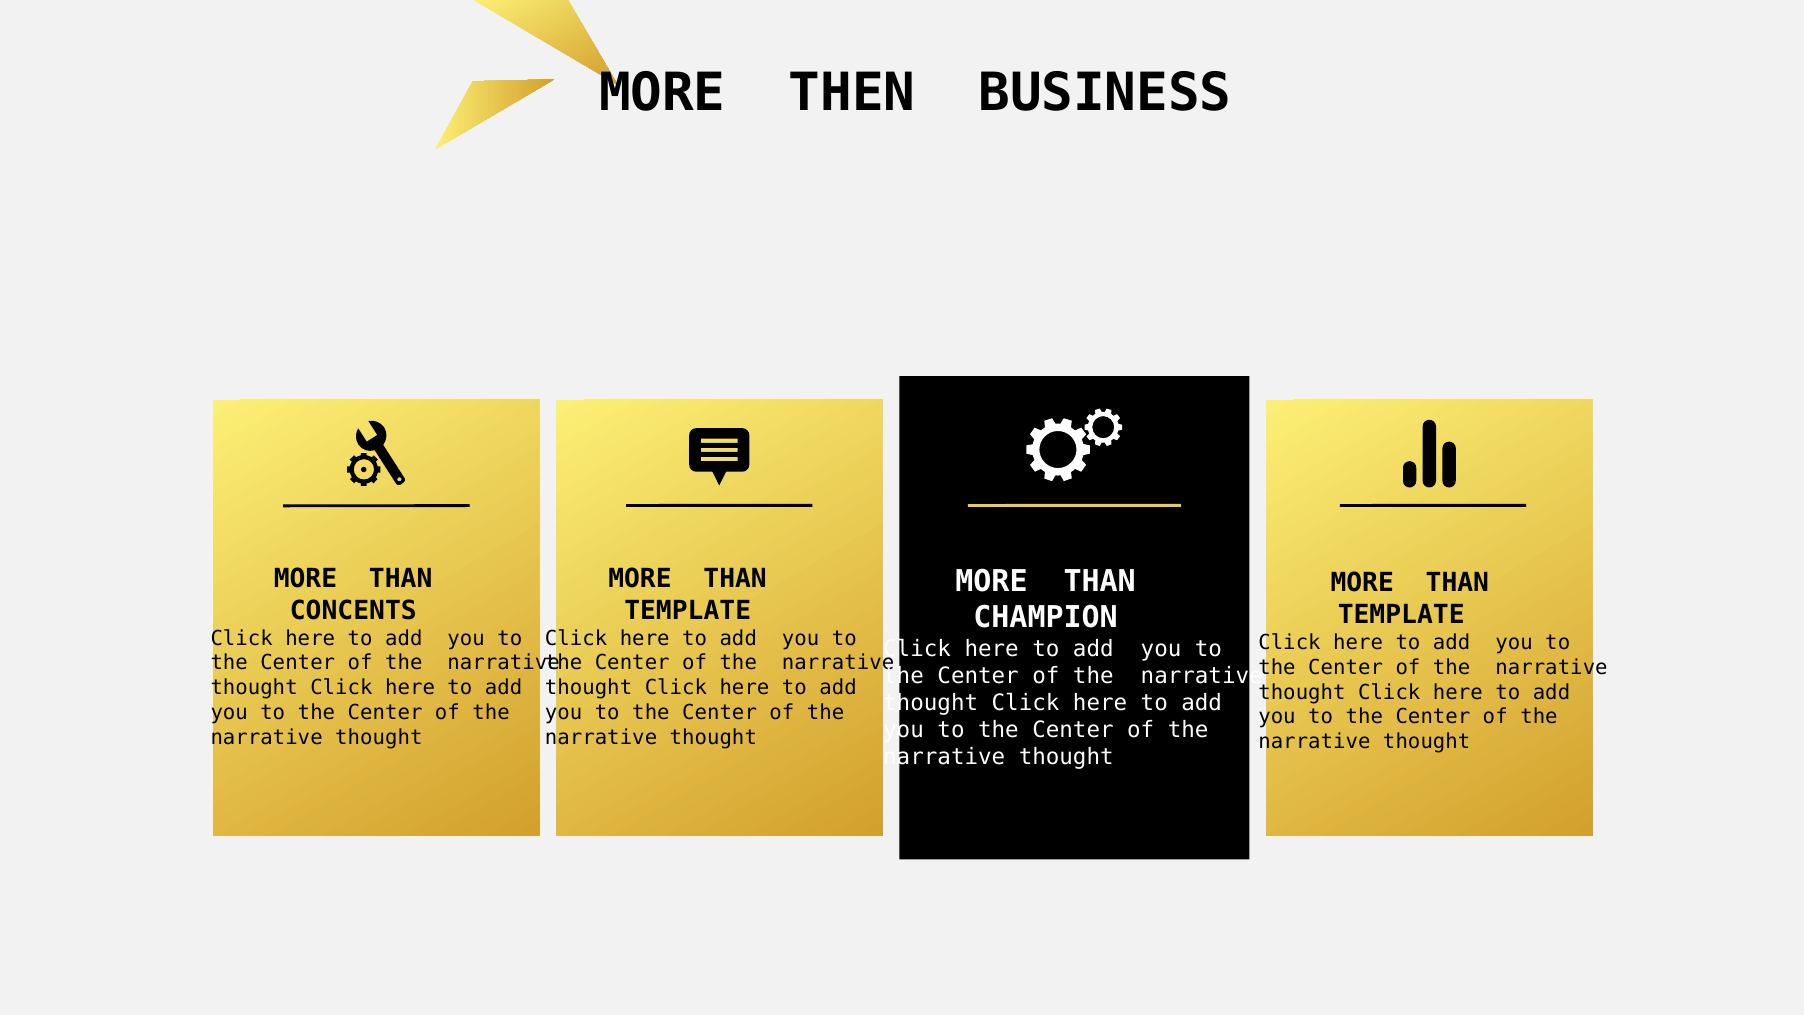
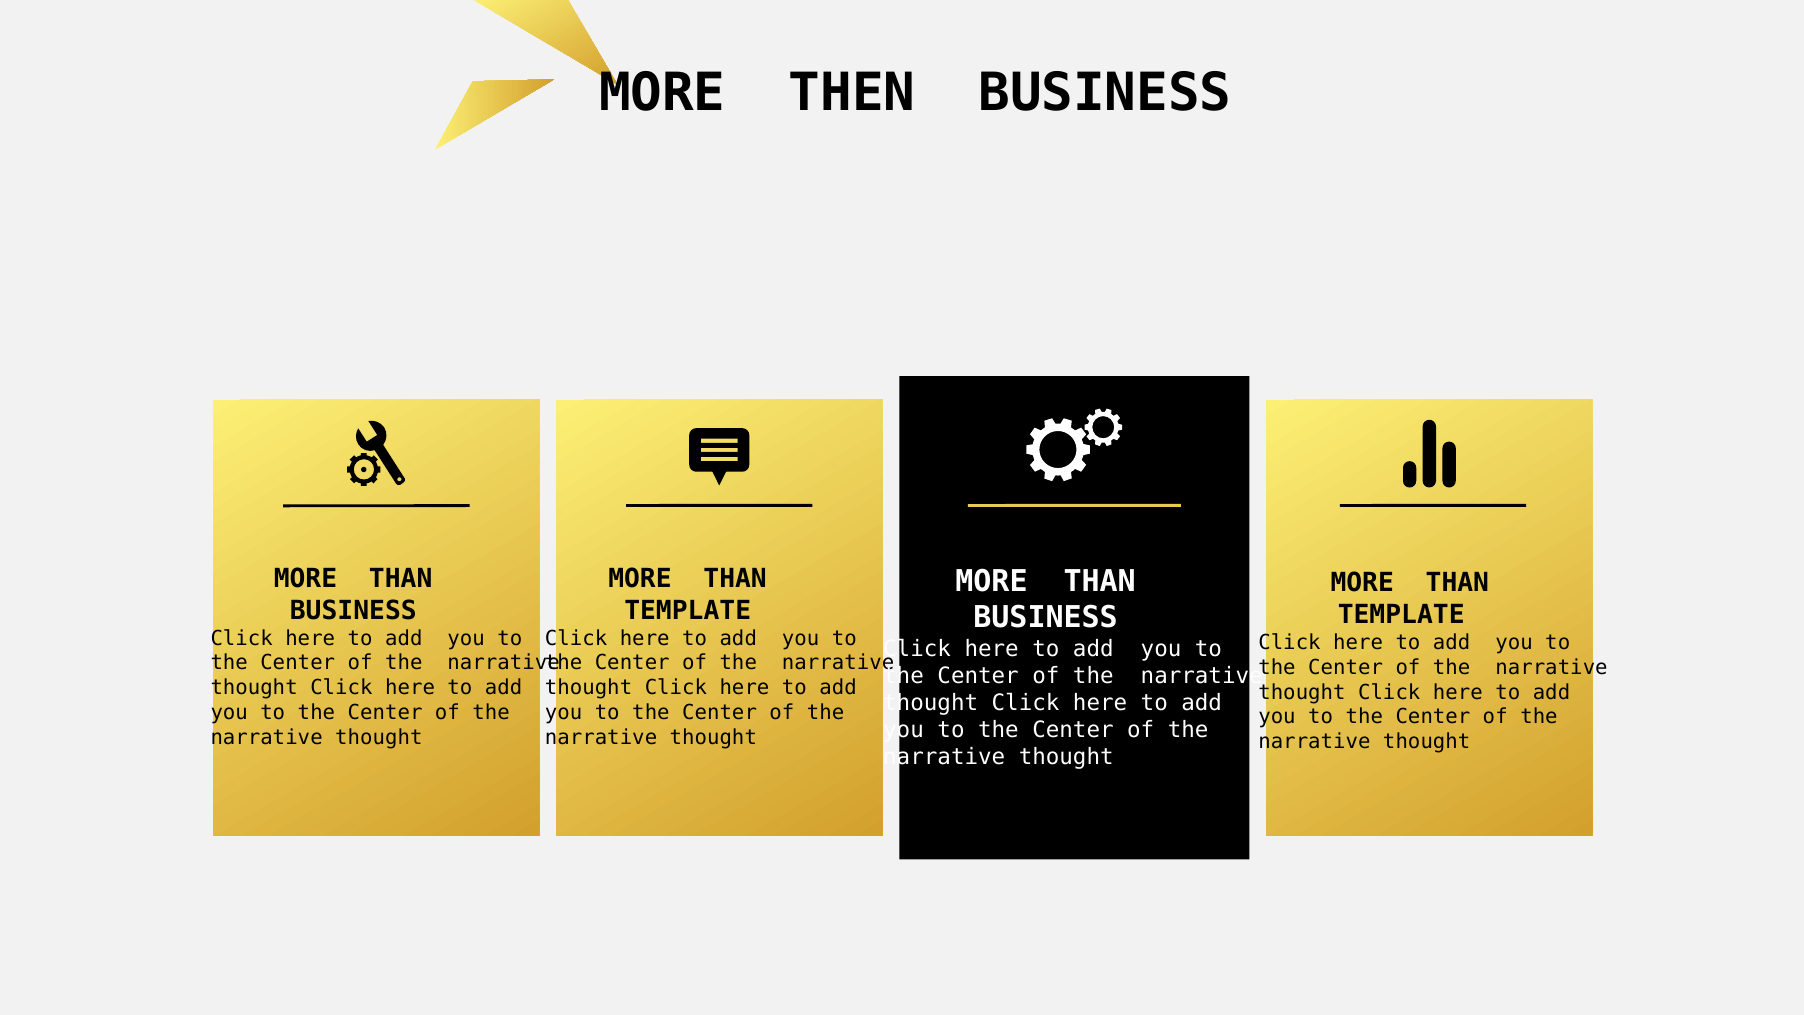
CONCENTS: CONCENTS -> BUSINESS (353, 610)
CHAMPION: CHAMPION -> BUSINESS (1046, 617)
